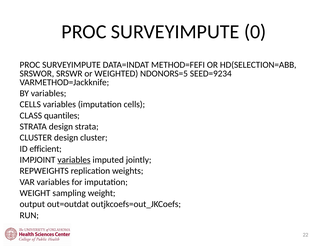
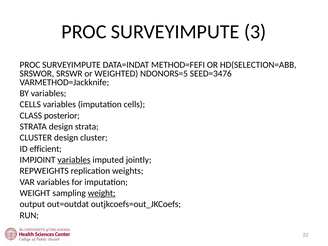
0: 0 -> 3 (255, 32)
SEED=9234: SEED=9234 -> SEED=3476 (211, 74)
quantiles: quantiles -> posterior (62, 116)
weight underline: none -> present (102, 193)
